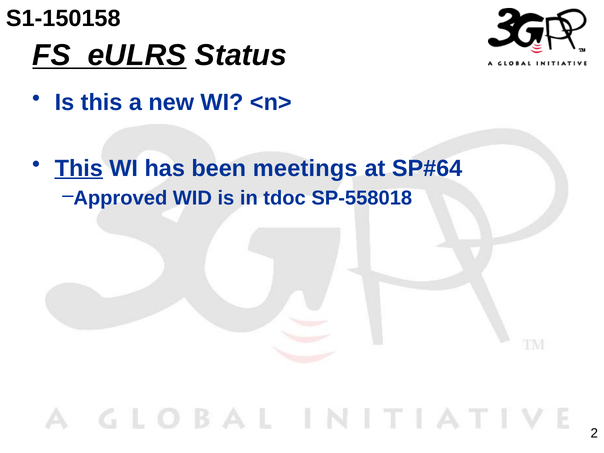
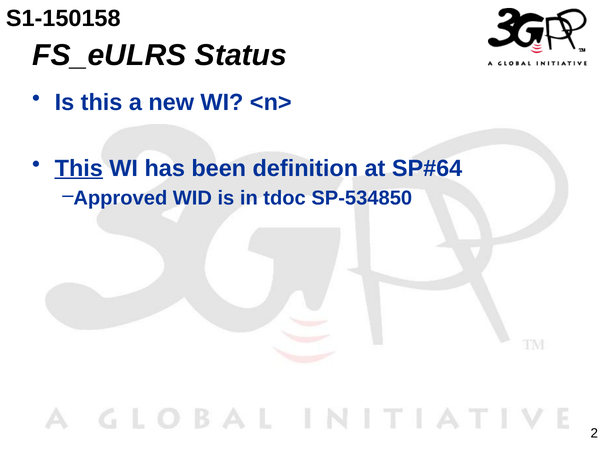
FS_eULRS underline: present -> none (109, 55)
meetings: meetings -> definition (305, 168)
SP-558018: SP-558018 -> SP-534850 (362, 198)
